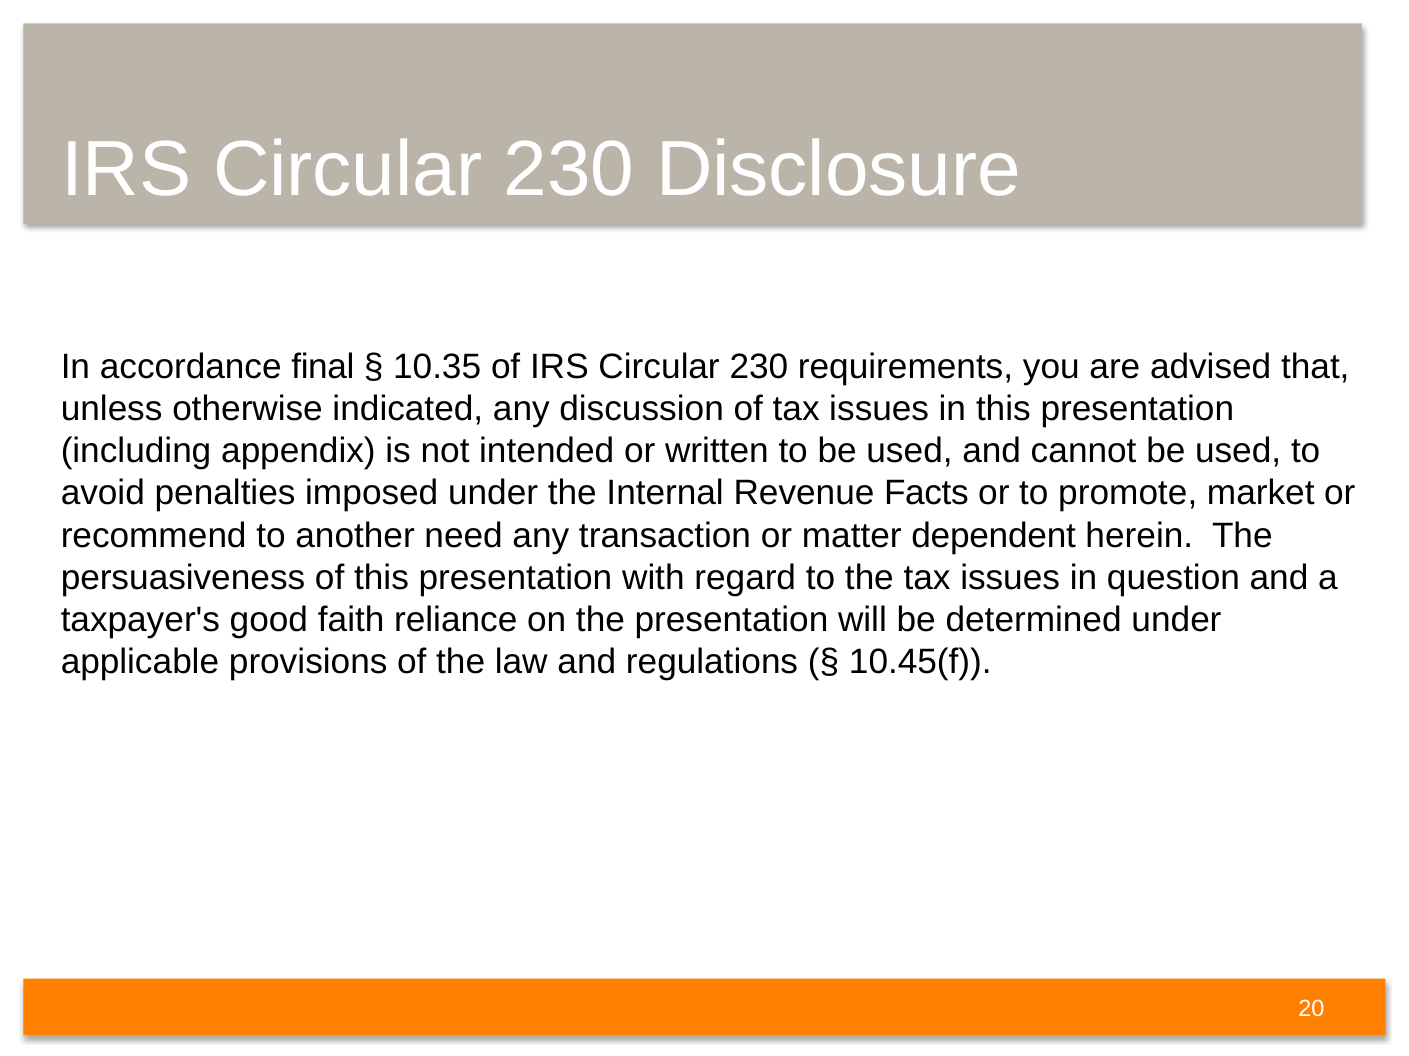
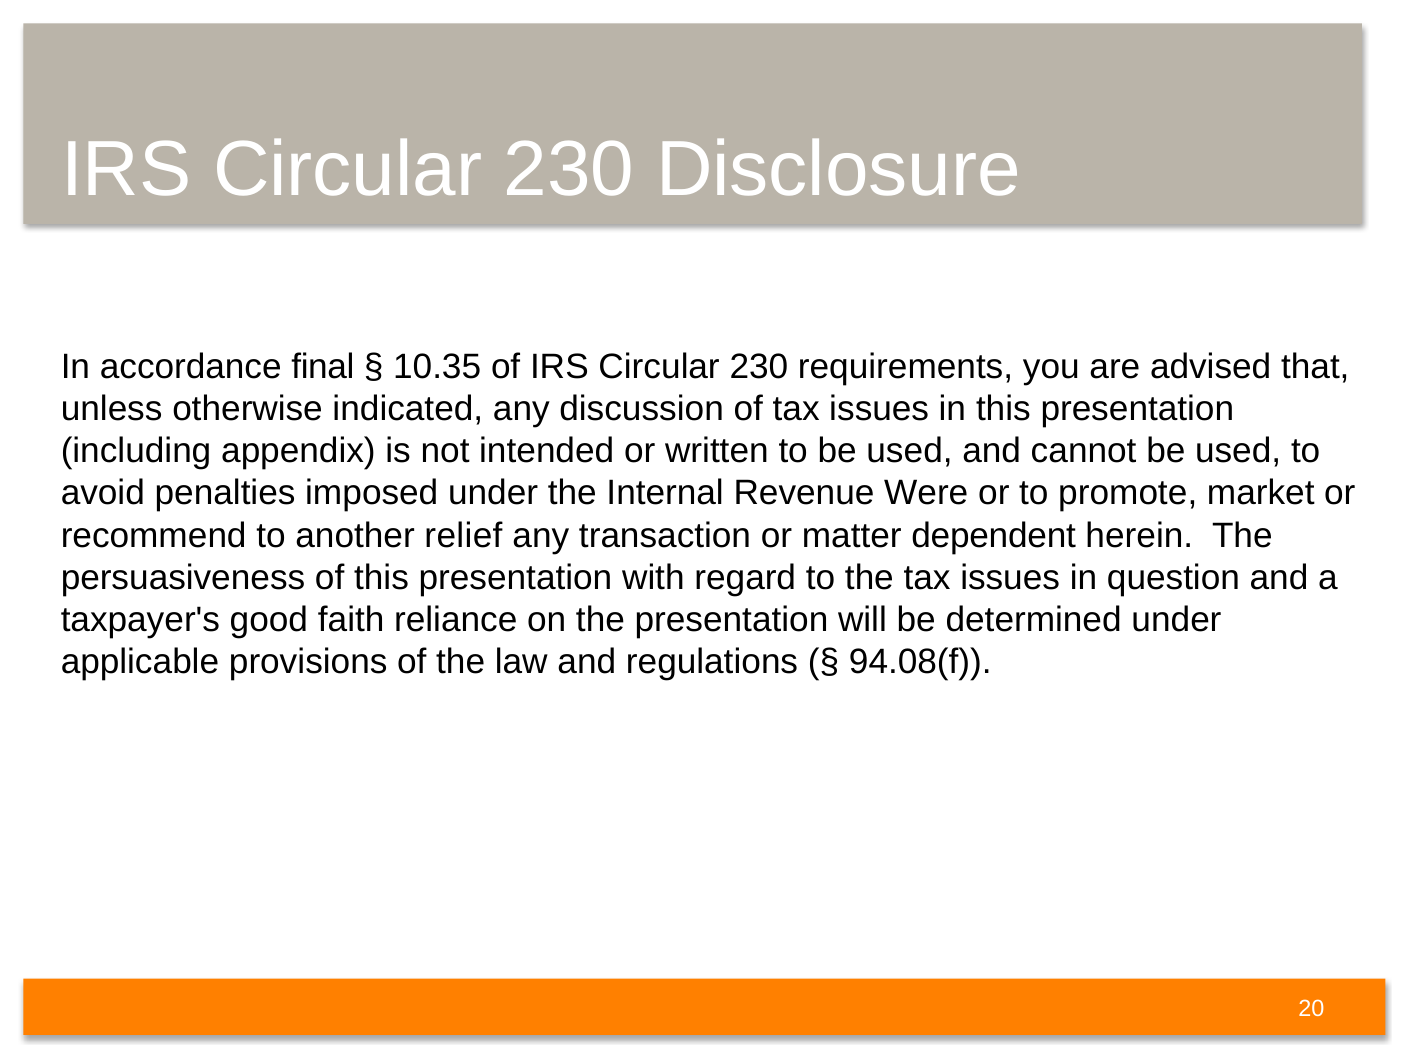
Facts: Facts -> Were (926, 494)
need: need -> relief (463, 536)
10.45(f: 10.45(f -> 94.08(f (920, 663)
